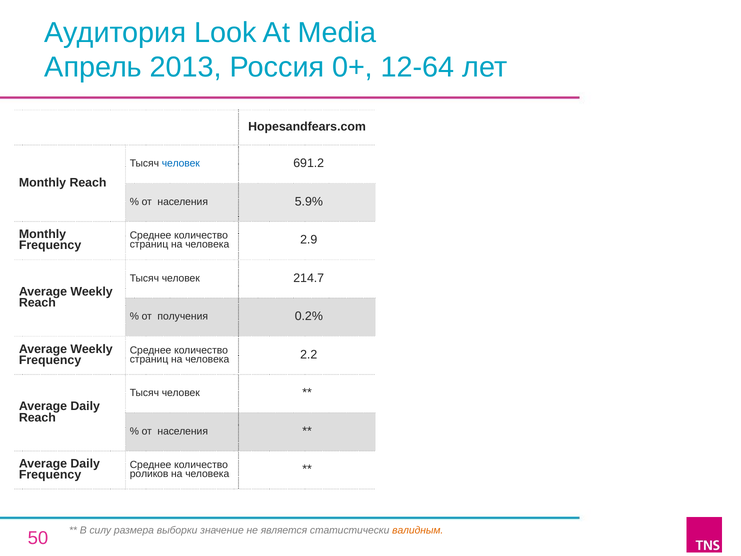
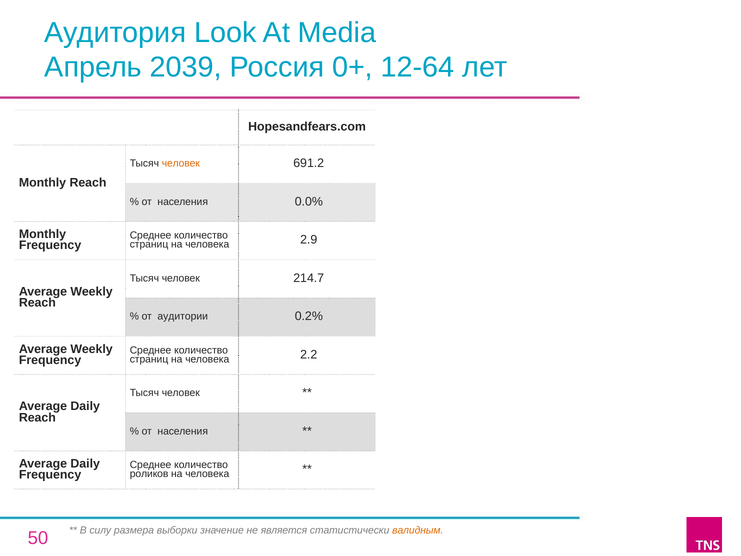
2013: 2013 -> 2039 (186, 67)
человек colour: blue -> orange (181, 163)
5.9%: 5.9% -> 0.0% (309, 202)
получения: получения -> аудитории (183, 316)
